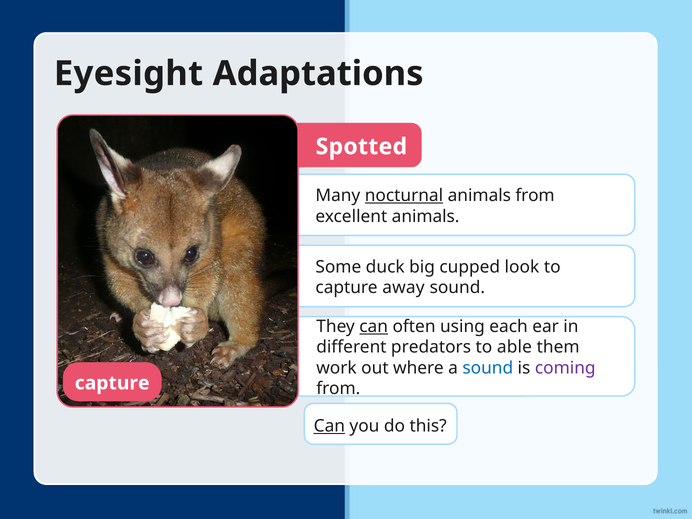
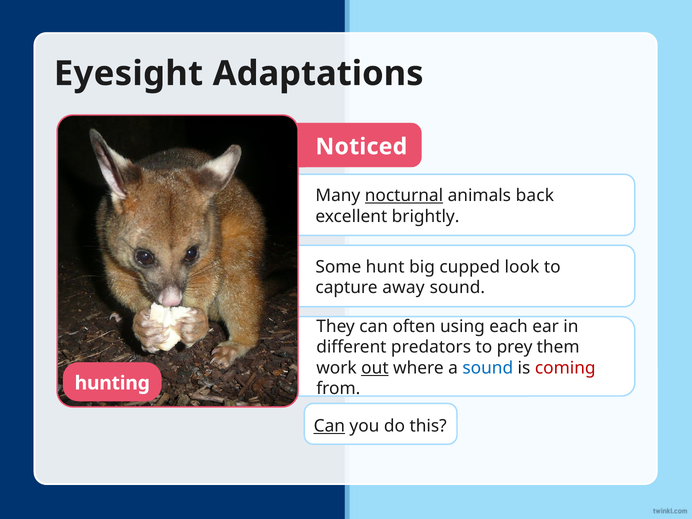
Spotted: Spotted -> Noticed (361, 147)
animals from: from -> back (535, 196)
excellent animals: animals -> brightly (426, 216)
duck: duck -> hunt (385, 267)
can underline: present -> none (374, 326)
able: able -> prey (515, 347)
out underline: none -> present (375, 368)
coming colour: purple -> red (565, 368)
capture: capture -> hunting (112, 383)
